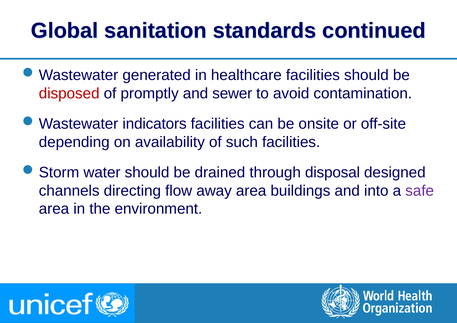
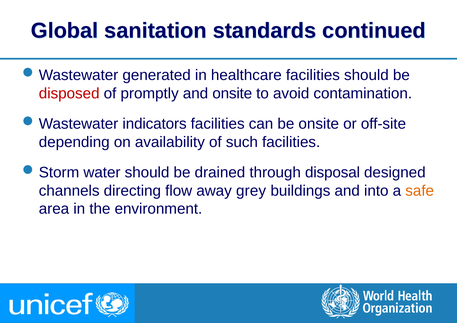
and sewer: sewer -> onsite (232, 93)
away area: area -> grey (251, 191)
safe colour: purple -> orange (420, 191)
